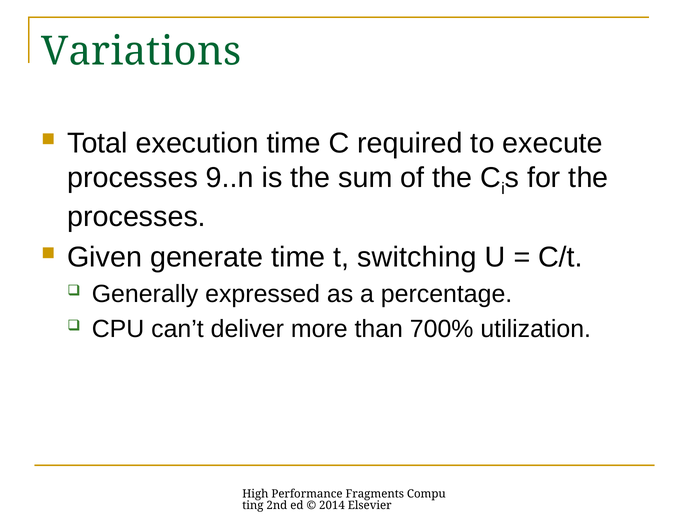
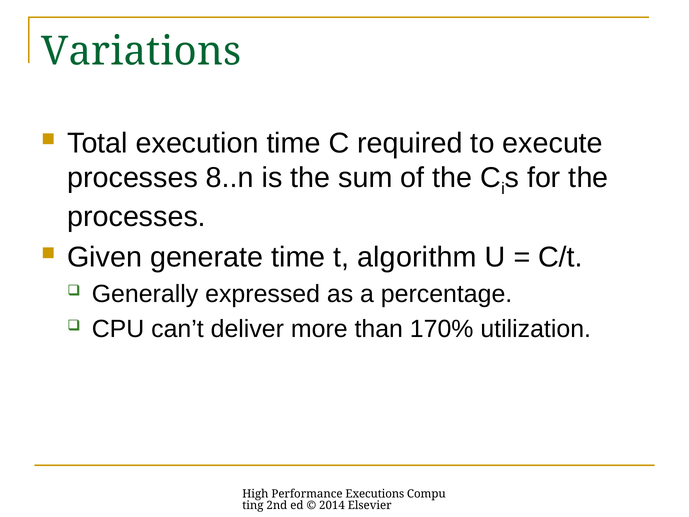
9..n: 9..n -> 8..n (230, 178)
switching: switching -> algorithm (417, 257)
700%: 700% -> 170% (442, 329)
Fragments: Fragments -> Executions (375, 494)
